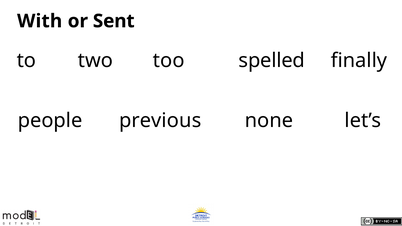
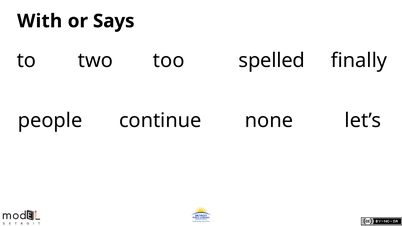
Sent: Sent -> Says (114, 21)
previous: previous -> continue (160, 121)
